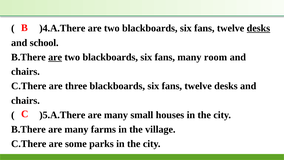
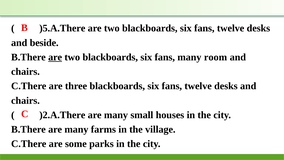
)4.A.There: )4.A.There -> )5.A.There (62, 28)
desks underline: present -> none (258, 28)
school: school -> beside (44, 43)
)5.A.There: )5.A.There -> )2.A.There (62, 115)
